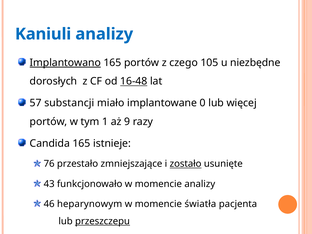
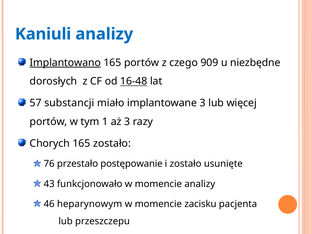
105: 105 -> 909 (209, 63)
implantowane 0: 0 -> 3 (203, 103)
aż 9: 9 -> 3 (127, 122)
Candida: Candida -> Chorych (50, 143)
165 istnieje: istnieje -> zostało (112, 143)
zmniejszające: zmniejszające -> postępowanie (132, 164)
zostało underline: present -> none (186, 164)
światła: światła -> zacisku (200, 204)
przeszczepu underline: present -> none (102, 221)
